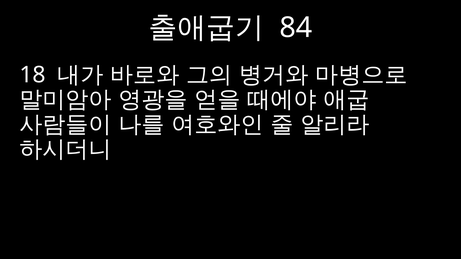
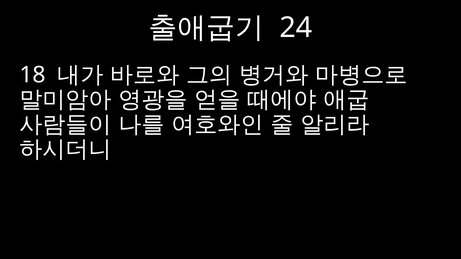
84: 84 -> 24 (296, 28)
